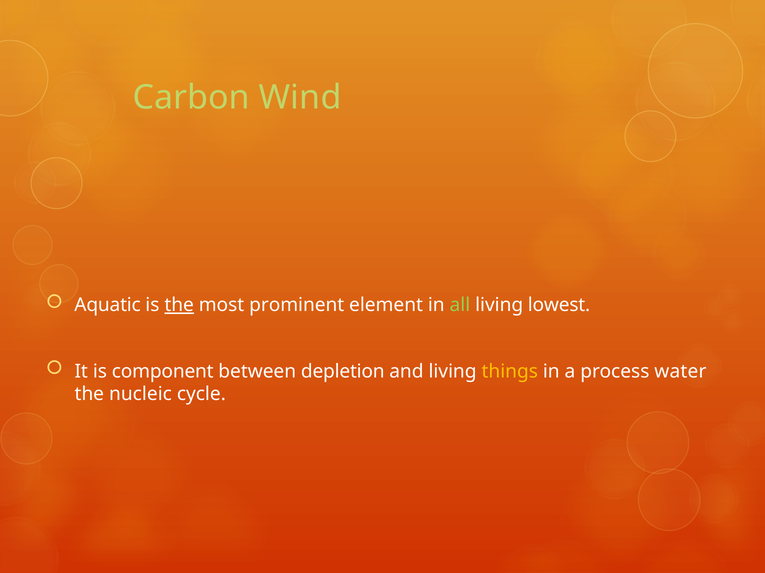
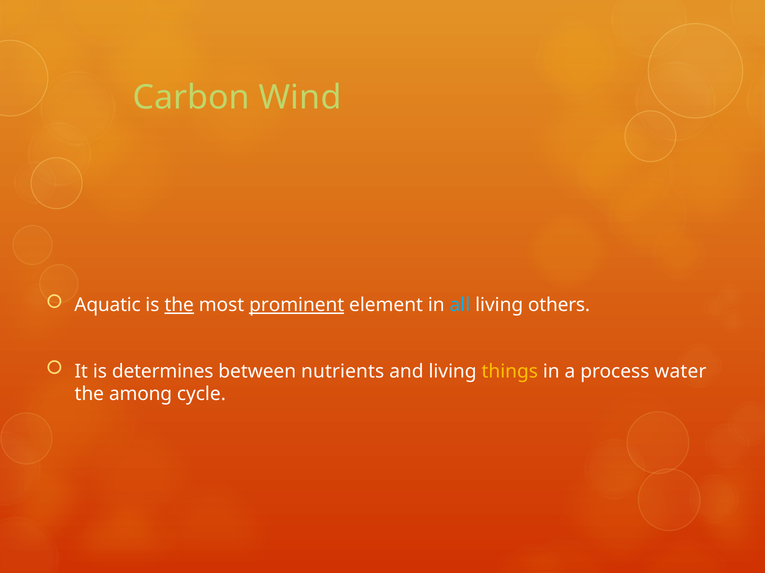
prominent underline: none -> present (297, 305)
all colour: light green -> light blue (460, 305)
lowest: lowest -> others (559, 305)
component: component -> determines (163, 372)
depletion: depletion -> nutrients (343, 372)
nucleic: nucleic -> among (141, 395)
